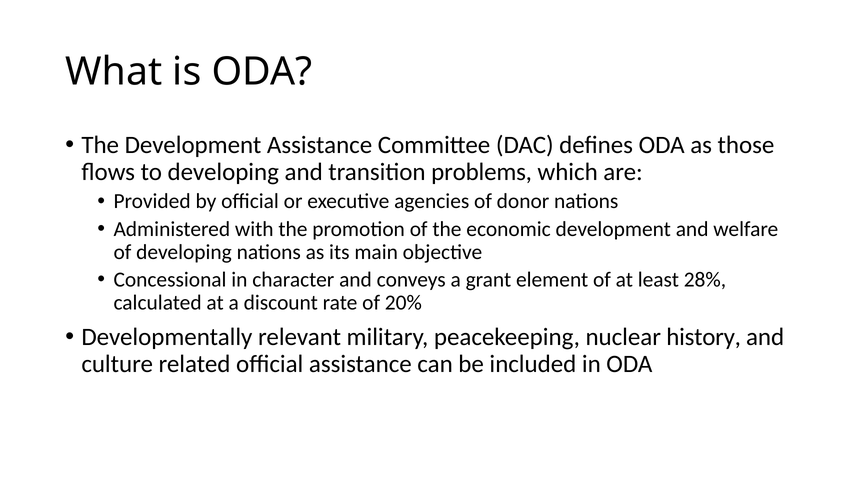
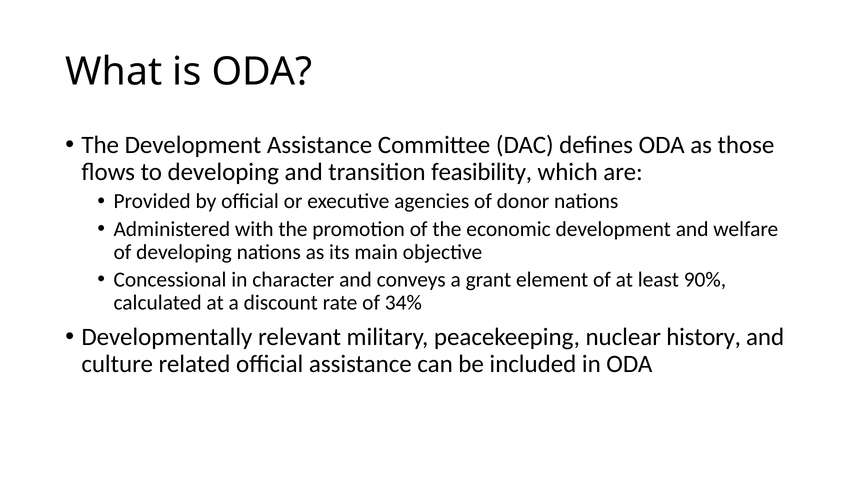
problems: problems -> feasibility (482, 172)
28%: 28% -> 90% (705, 280)
20%: 20% -> 34% (403, 303)
